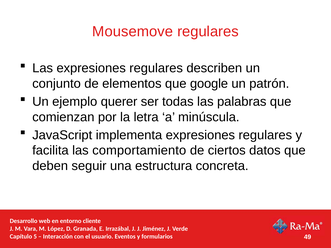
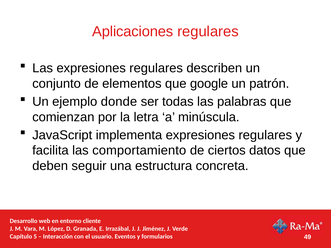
Mousemove: Mousemove -> Aplicaciones (133, 32)
querer: querer -> donde (119, 102)
